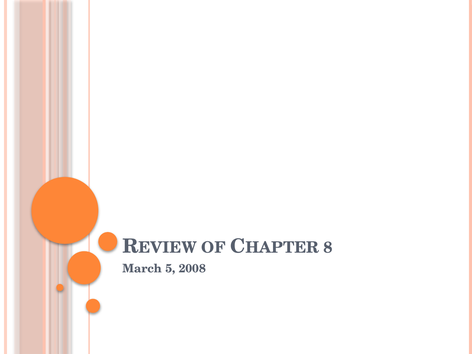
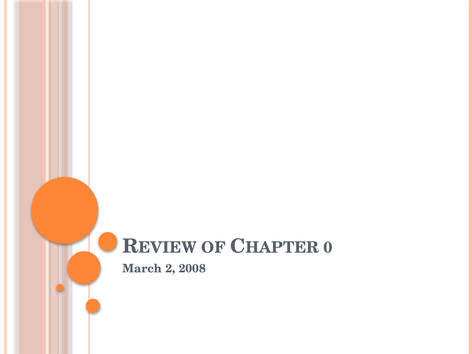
8: 8 -> 0 (328, 248)
5: 5 -> 2 (170, 268)
